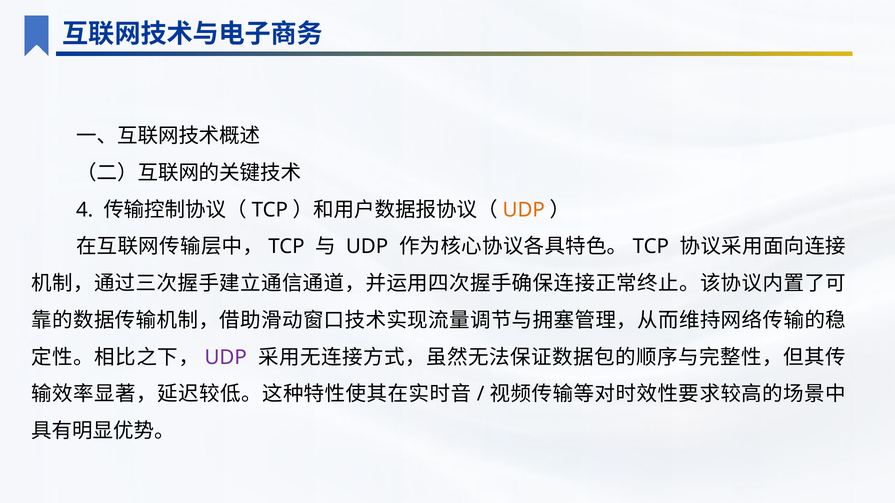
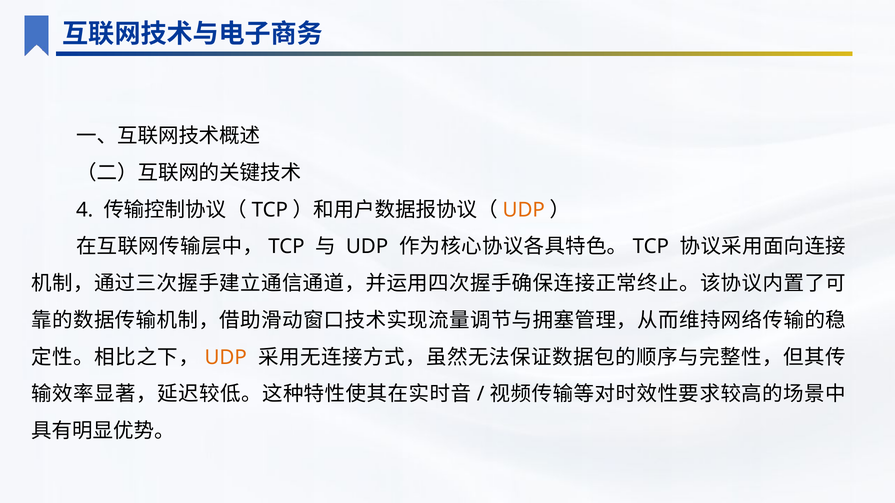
UDP colour: purple -> orange (226, 358)
